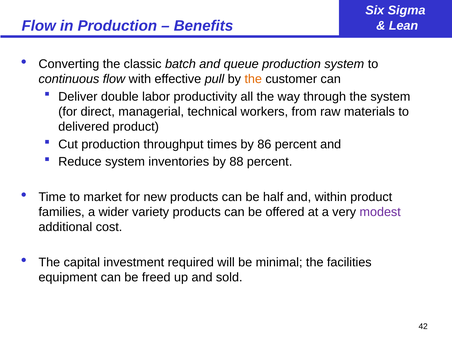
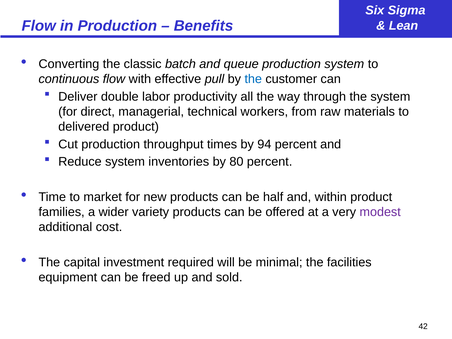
the colour: orange -> blue (253, 79)
86: 86 -> 94 (264, 144)
88: 88 -> 80 (236, 162)
